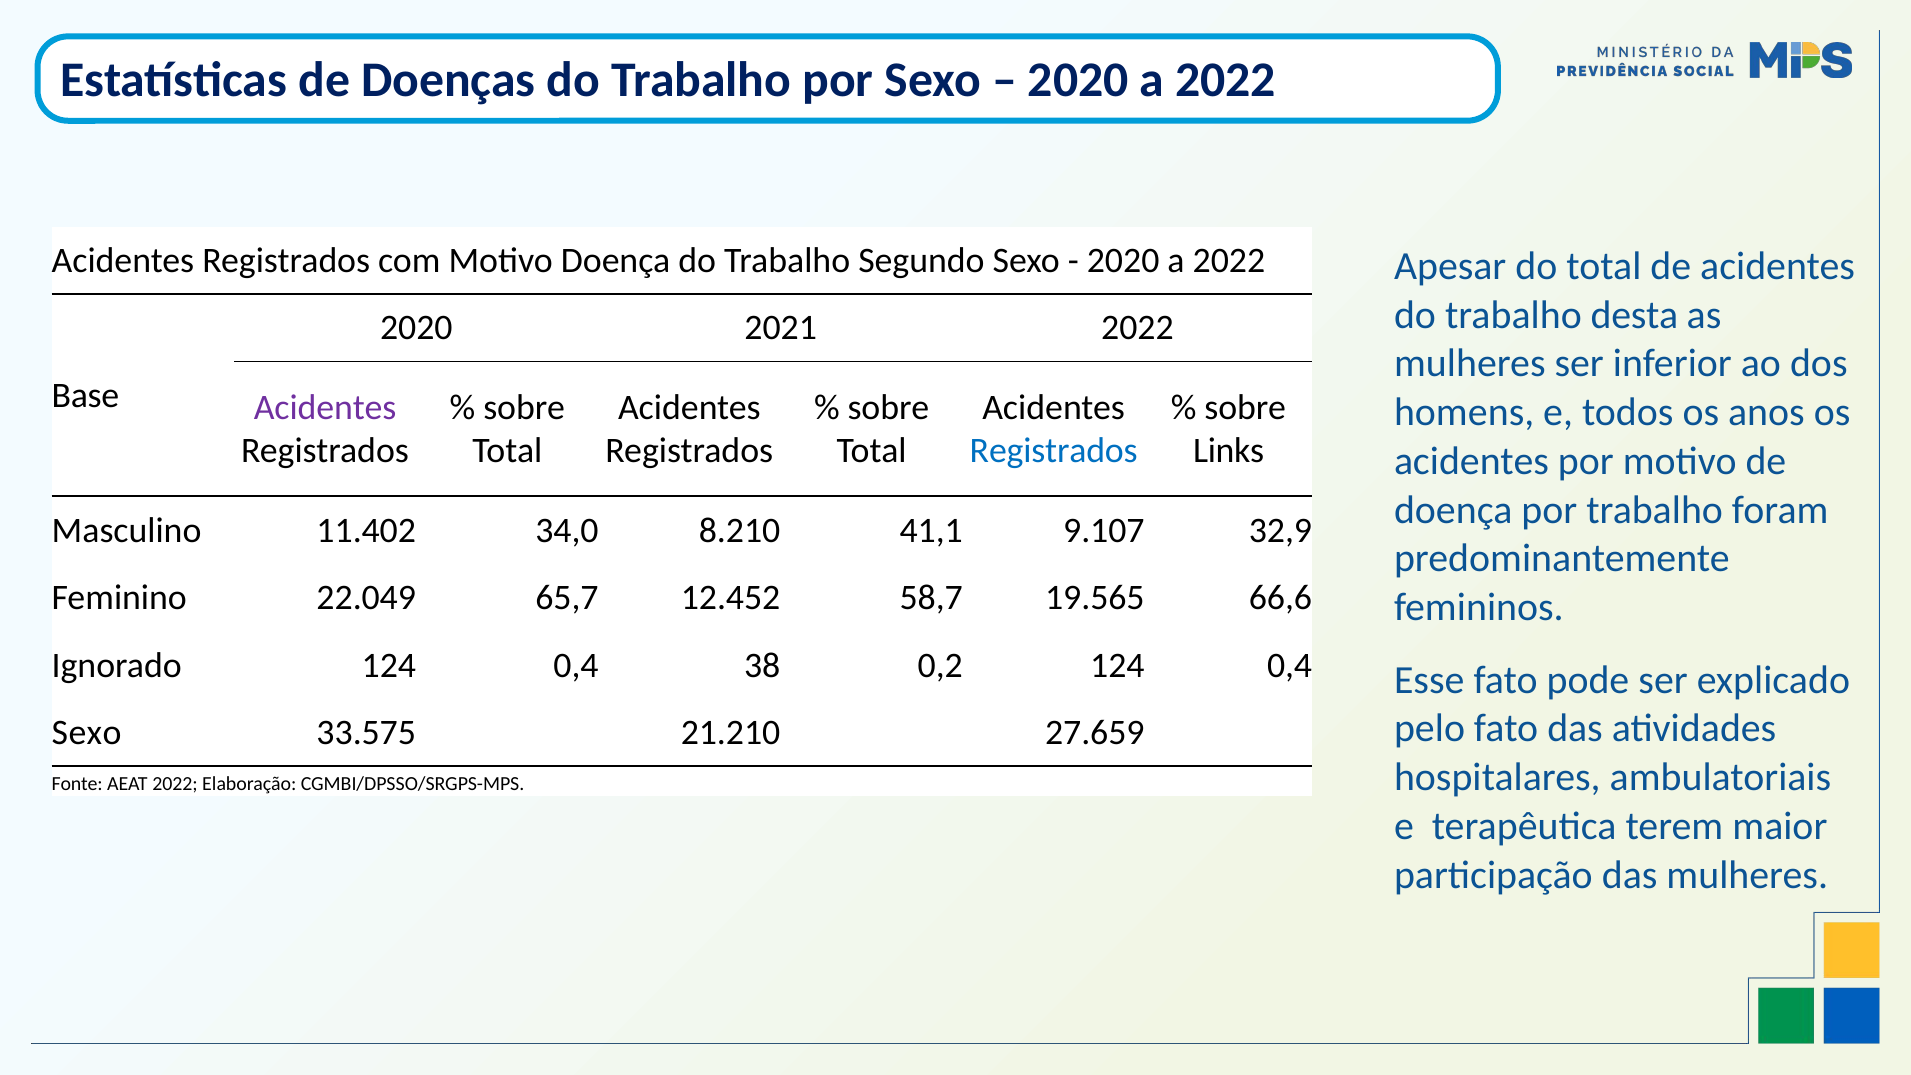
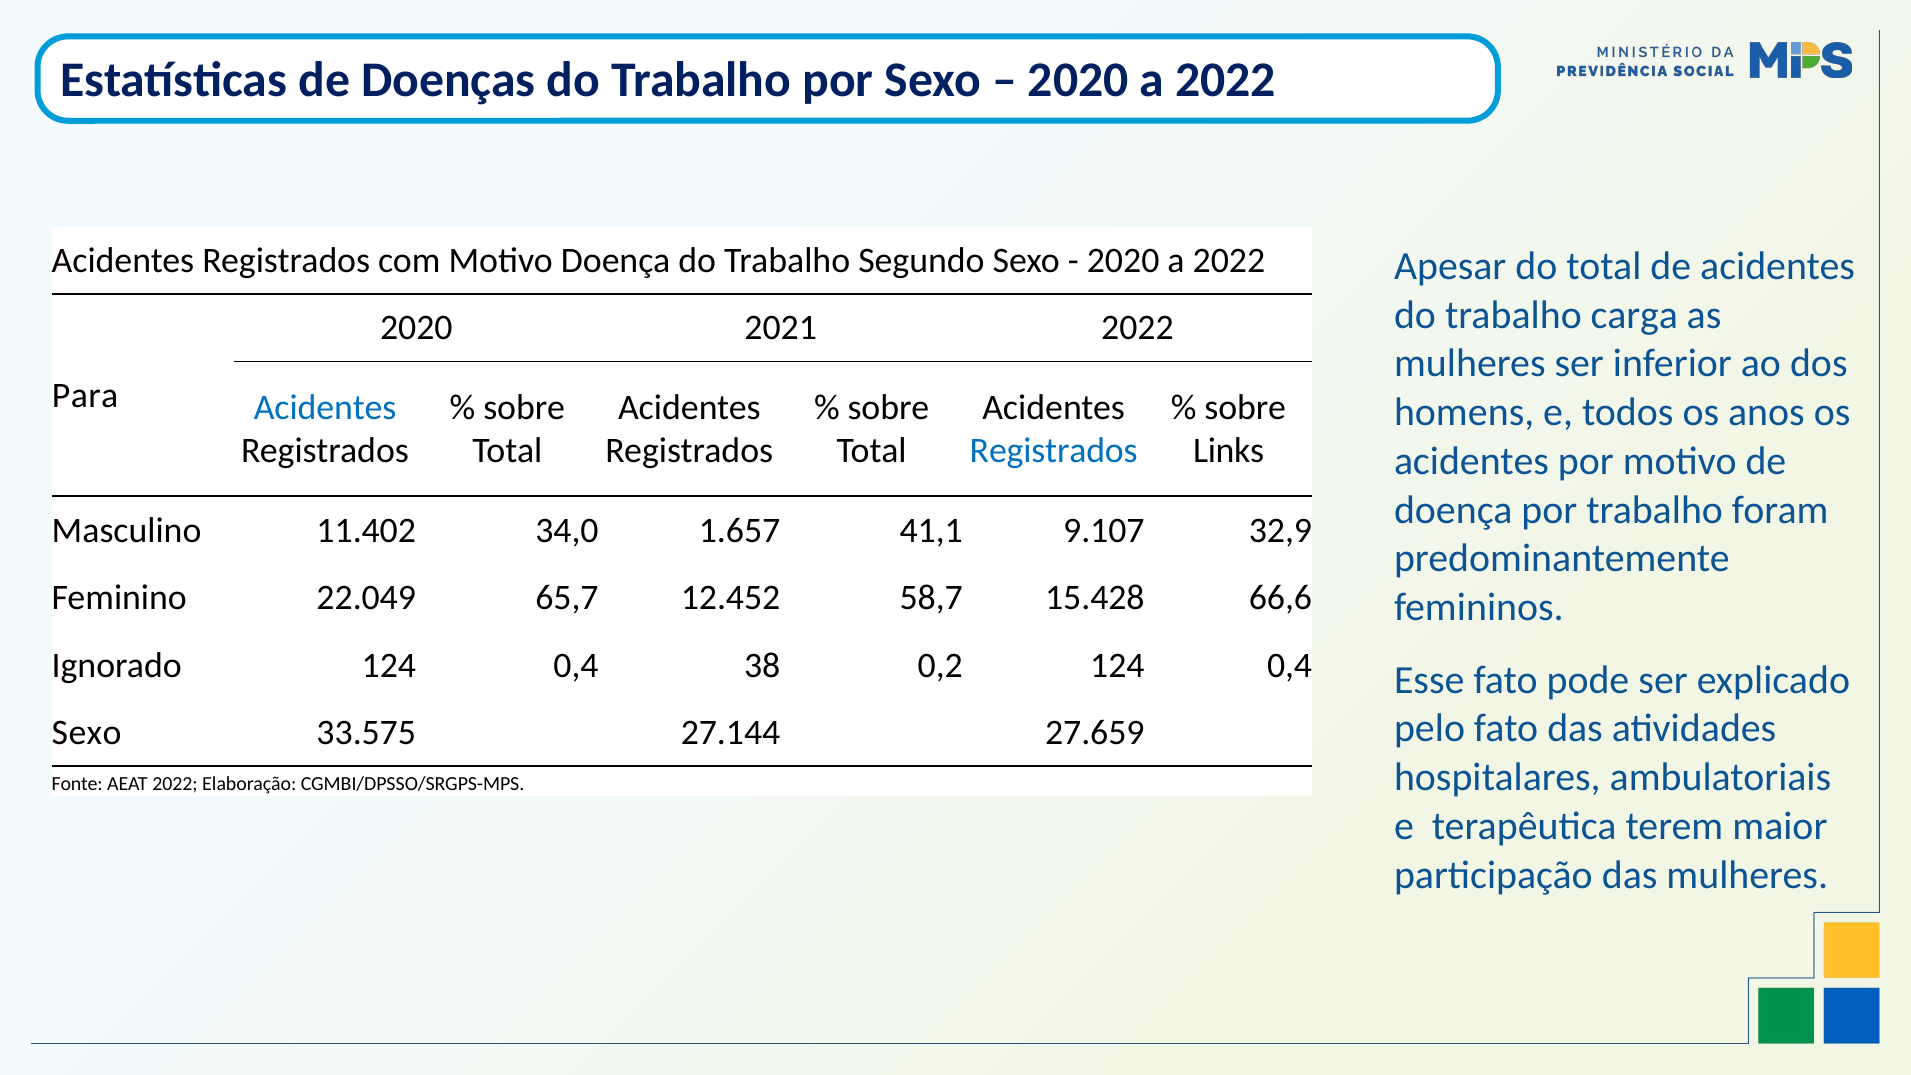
desta: desta -> carga (1634, 315)
Base: Base -> Para (85, 396)
Acidentes colour: purple -> blue (325, 407)
8.210: 8.210 -> 1.657 (740, 530)
19.565: 19.565 -> 15.428 (1095, 598)
21.210: 21.210 -> 27.144 (731, 733)
